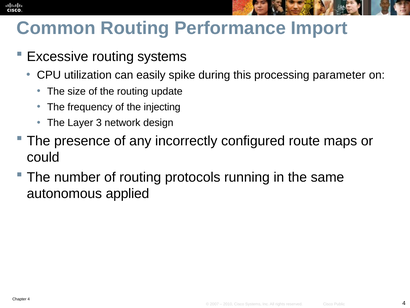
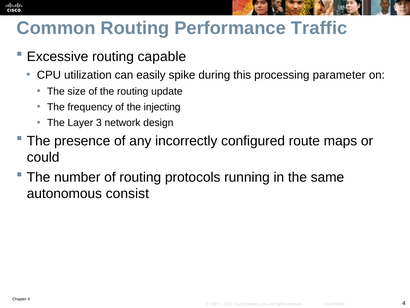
Import: Import -> Traffic (319, 28)
routing systems: systems -> capable (162, 57)
applied: applied -> consist (127, 193)
